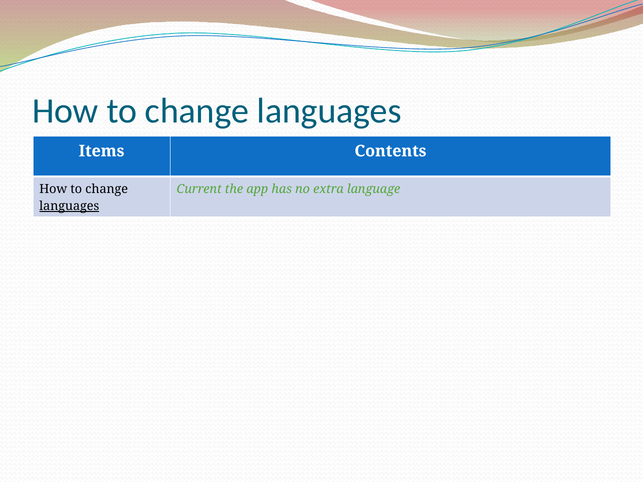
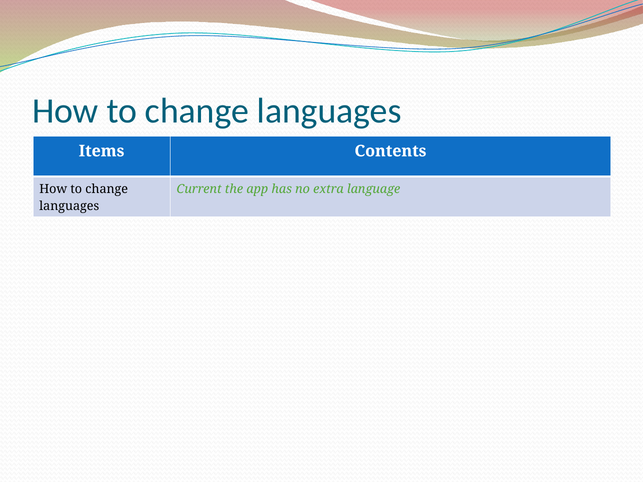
languages underline: present -> none (69, 206)
